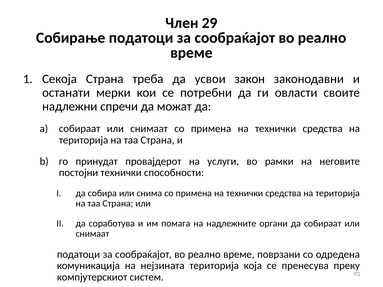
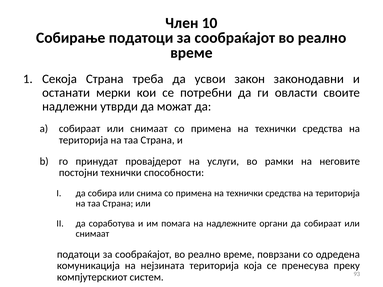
29: 29 -> 10 (210, 23)
спречи: спречи -> утврди (119, 107)
